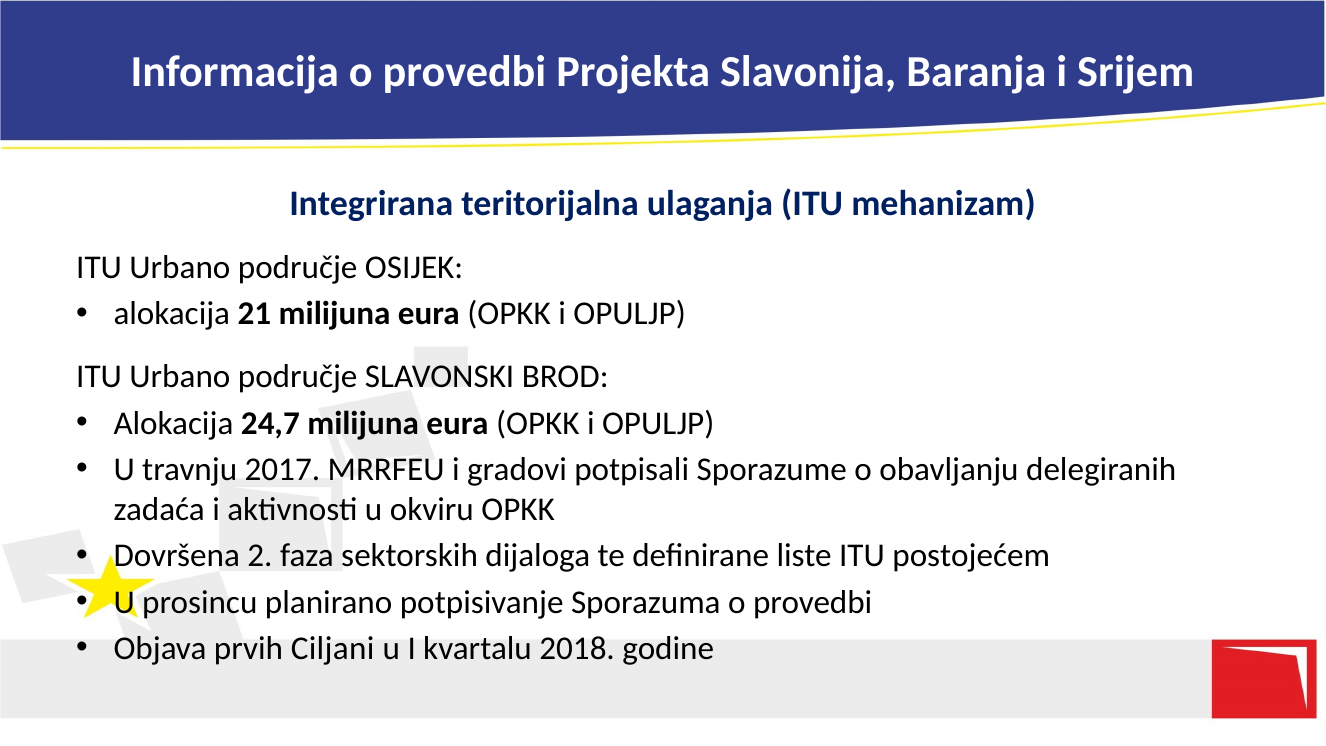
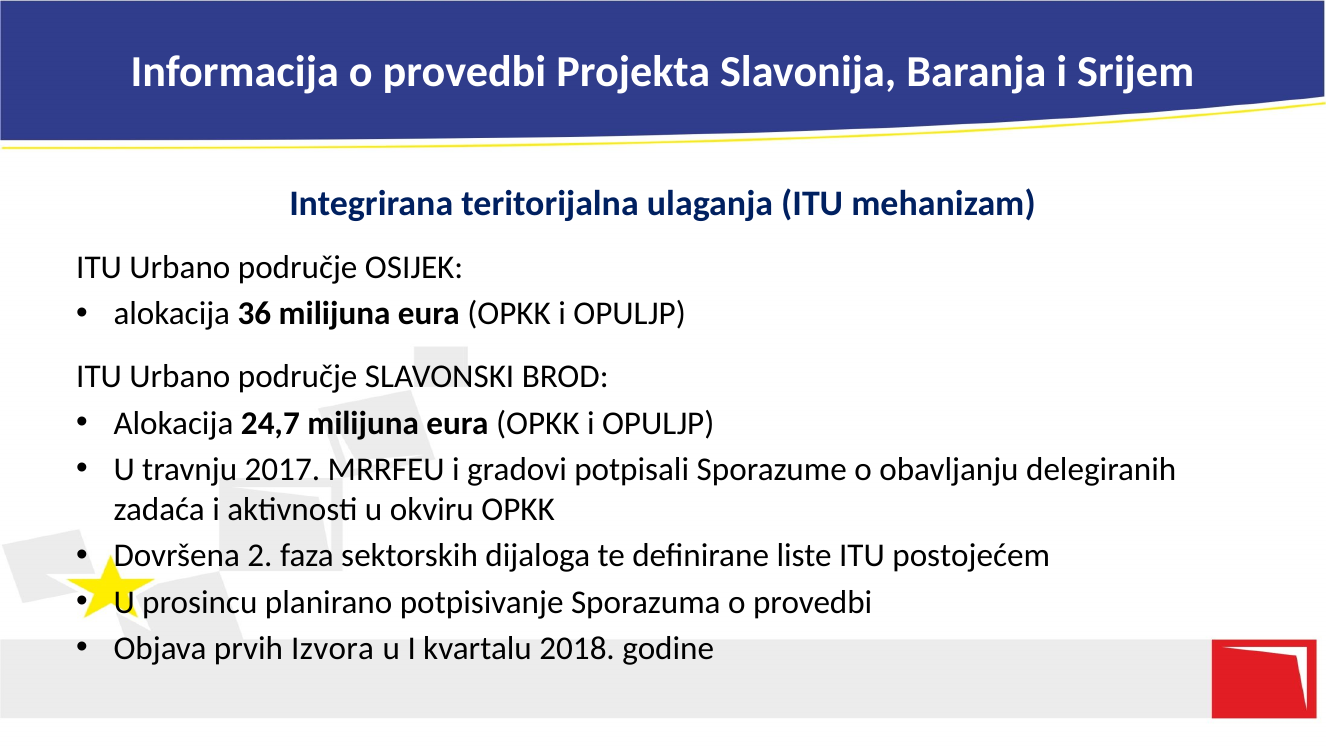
21: 21 -> 36 (254, 314)
Ciljani: Ciljani -> Izvora (333, 649)
